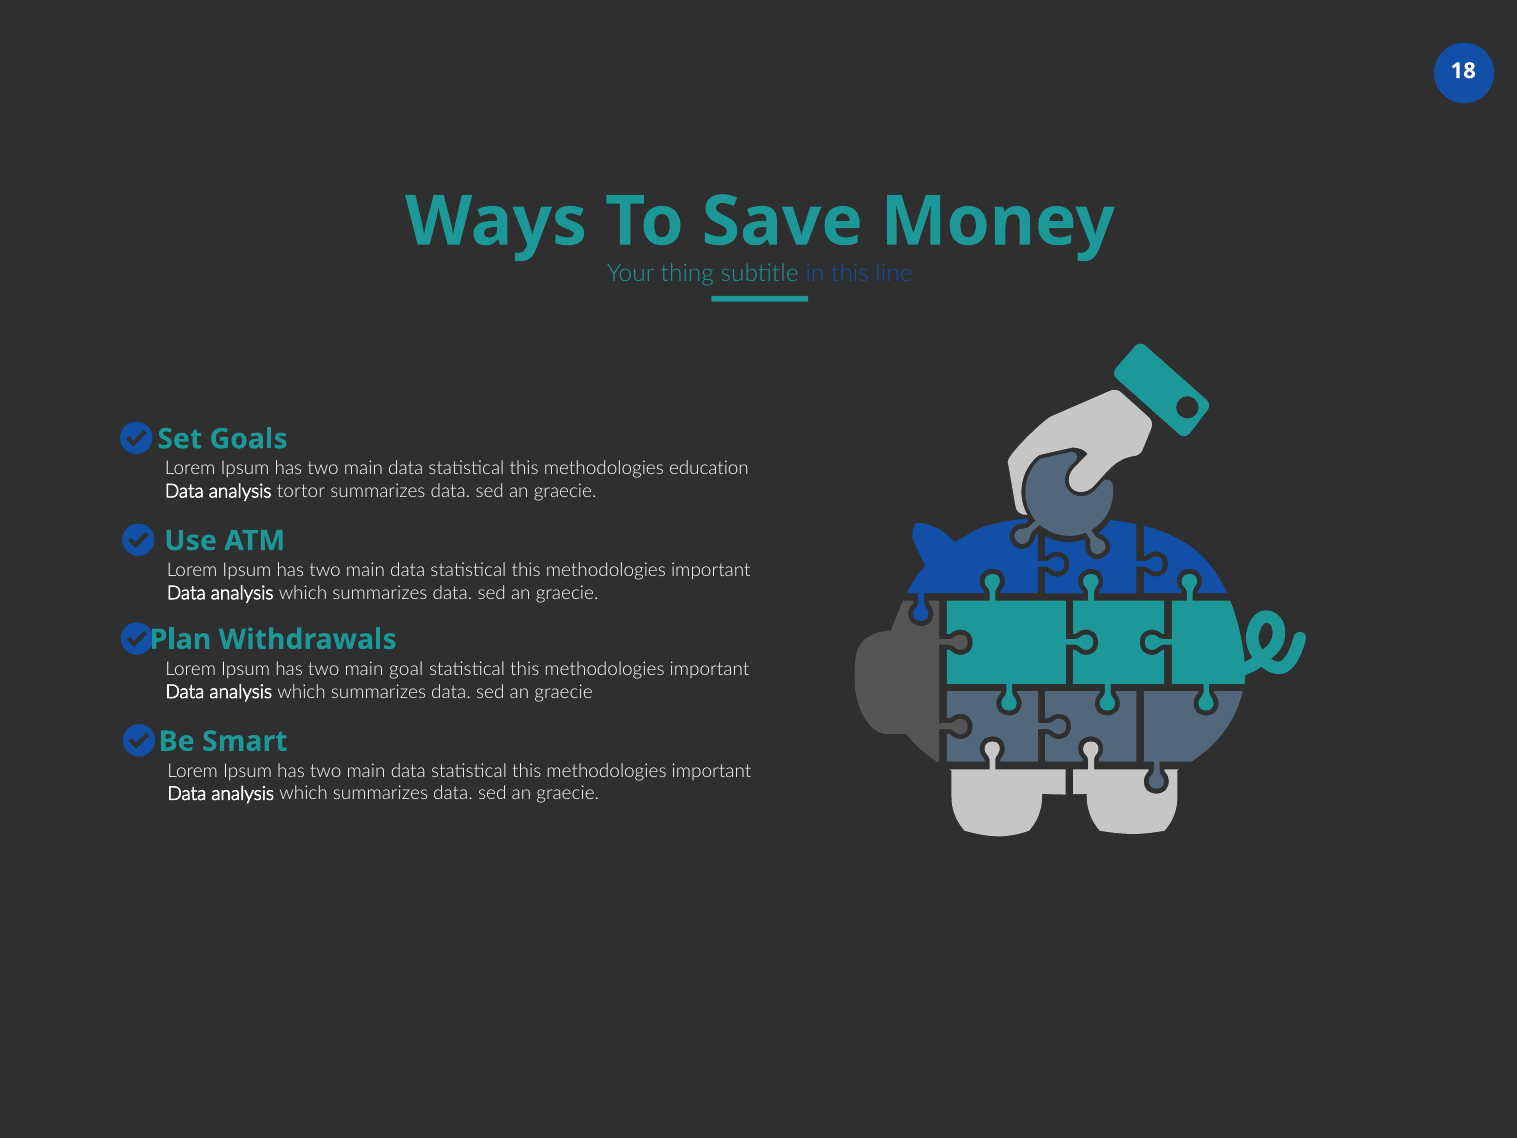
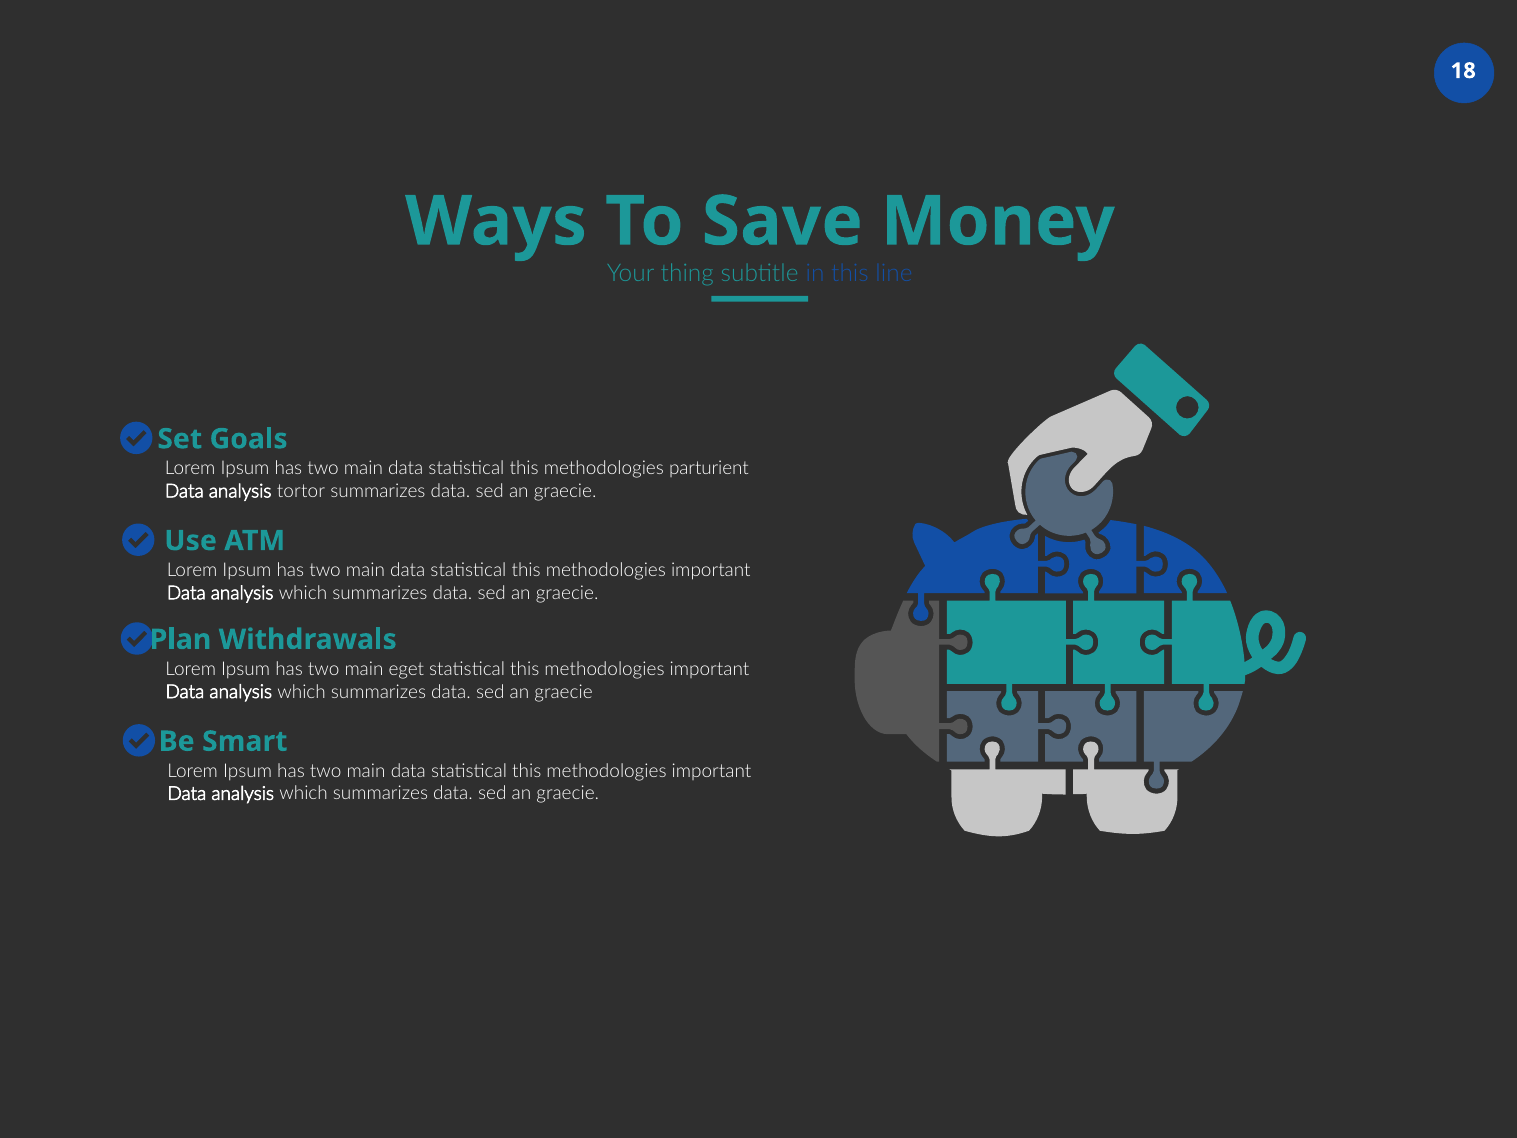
education: education -> parturient (709, 468)
goal: goal -> eget (406, 669)
